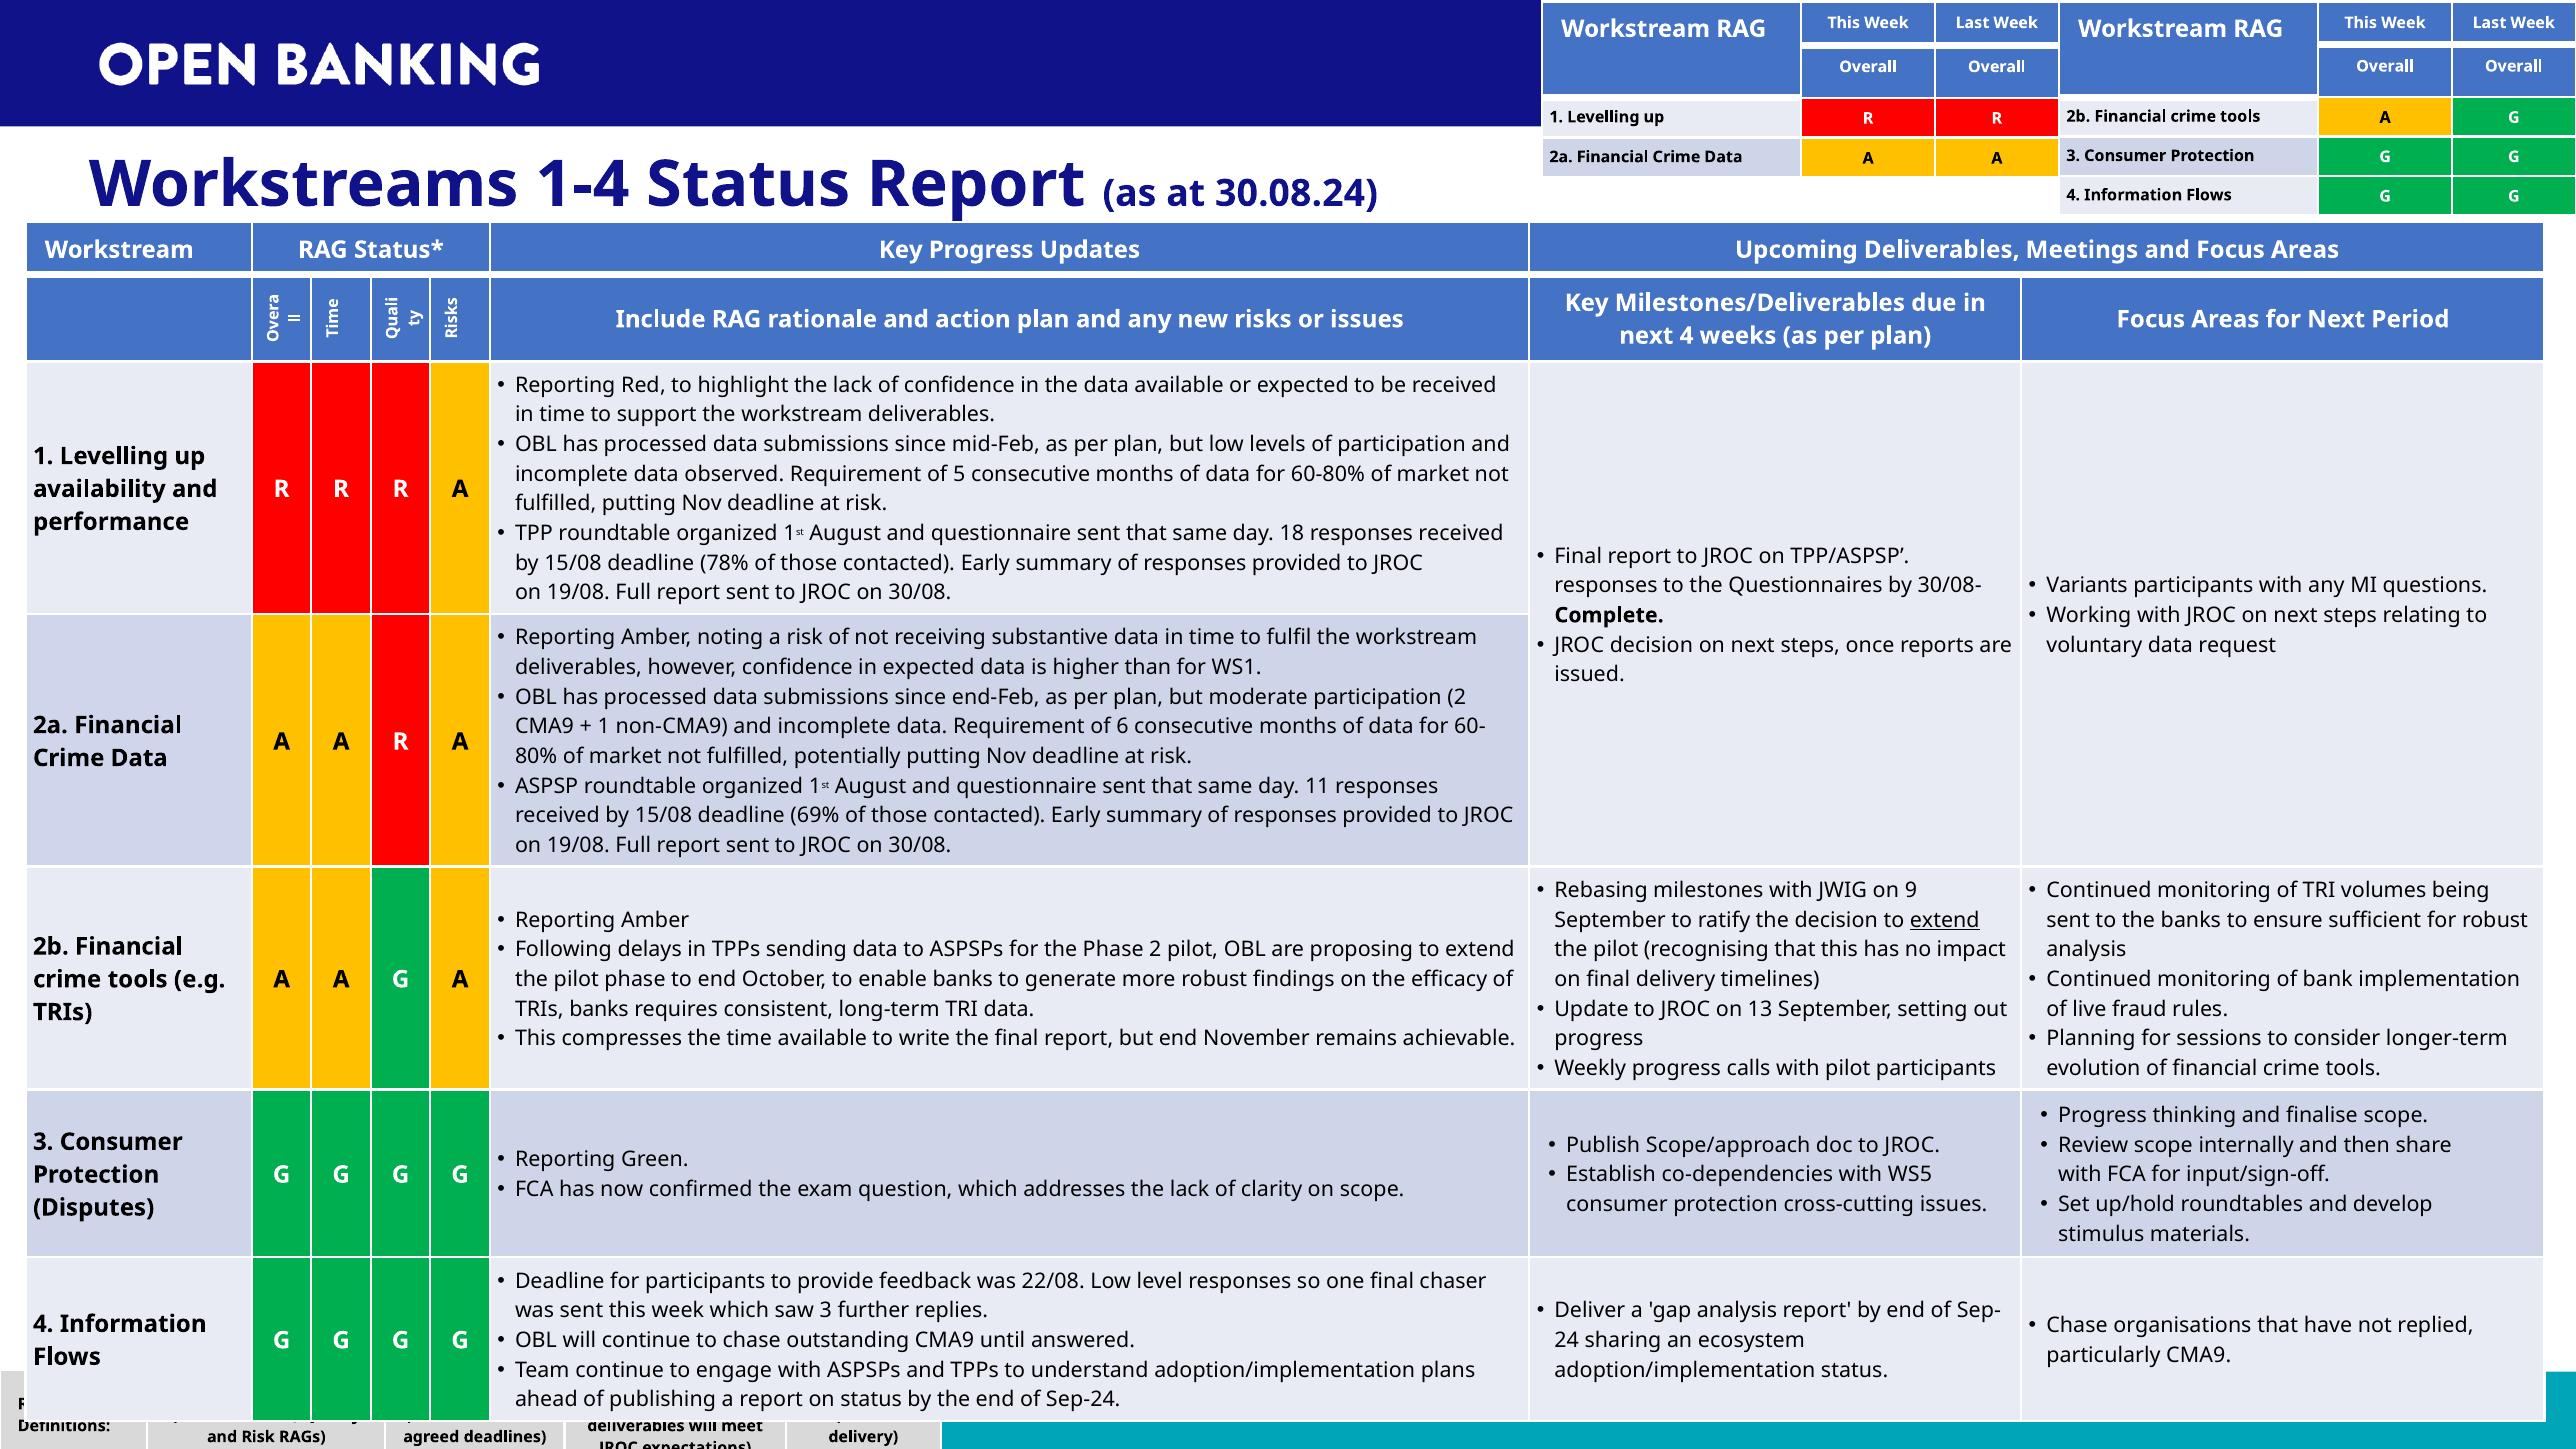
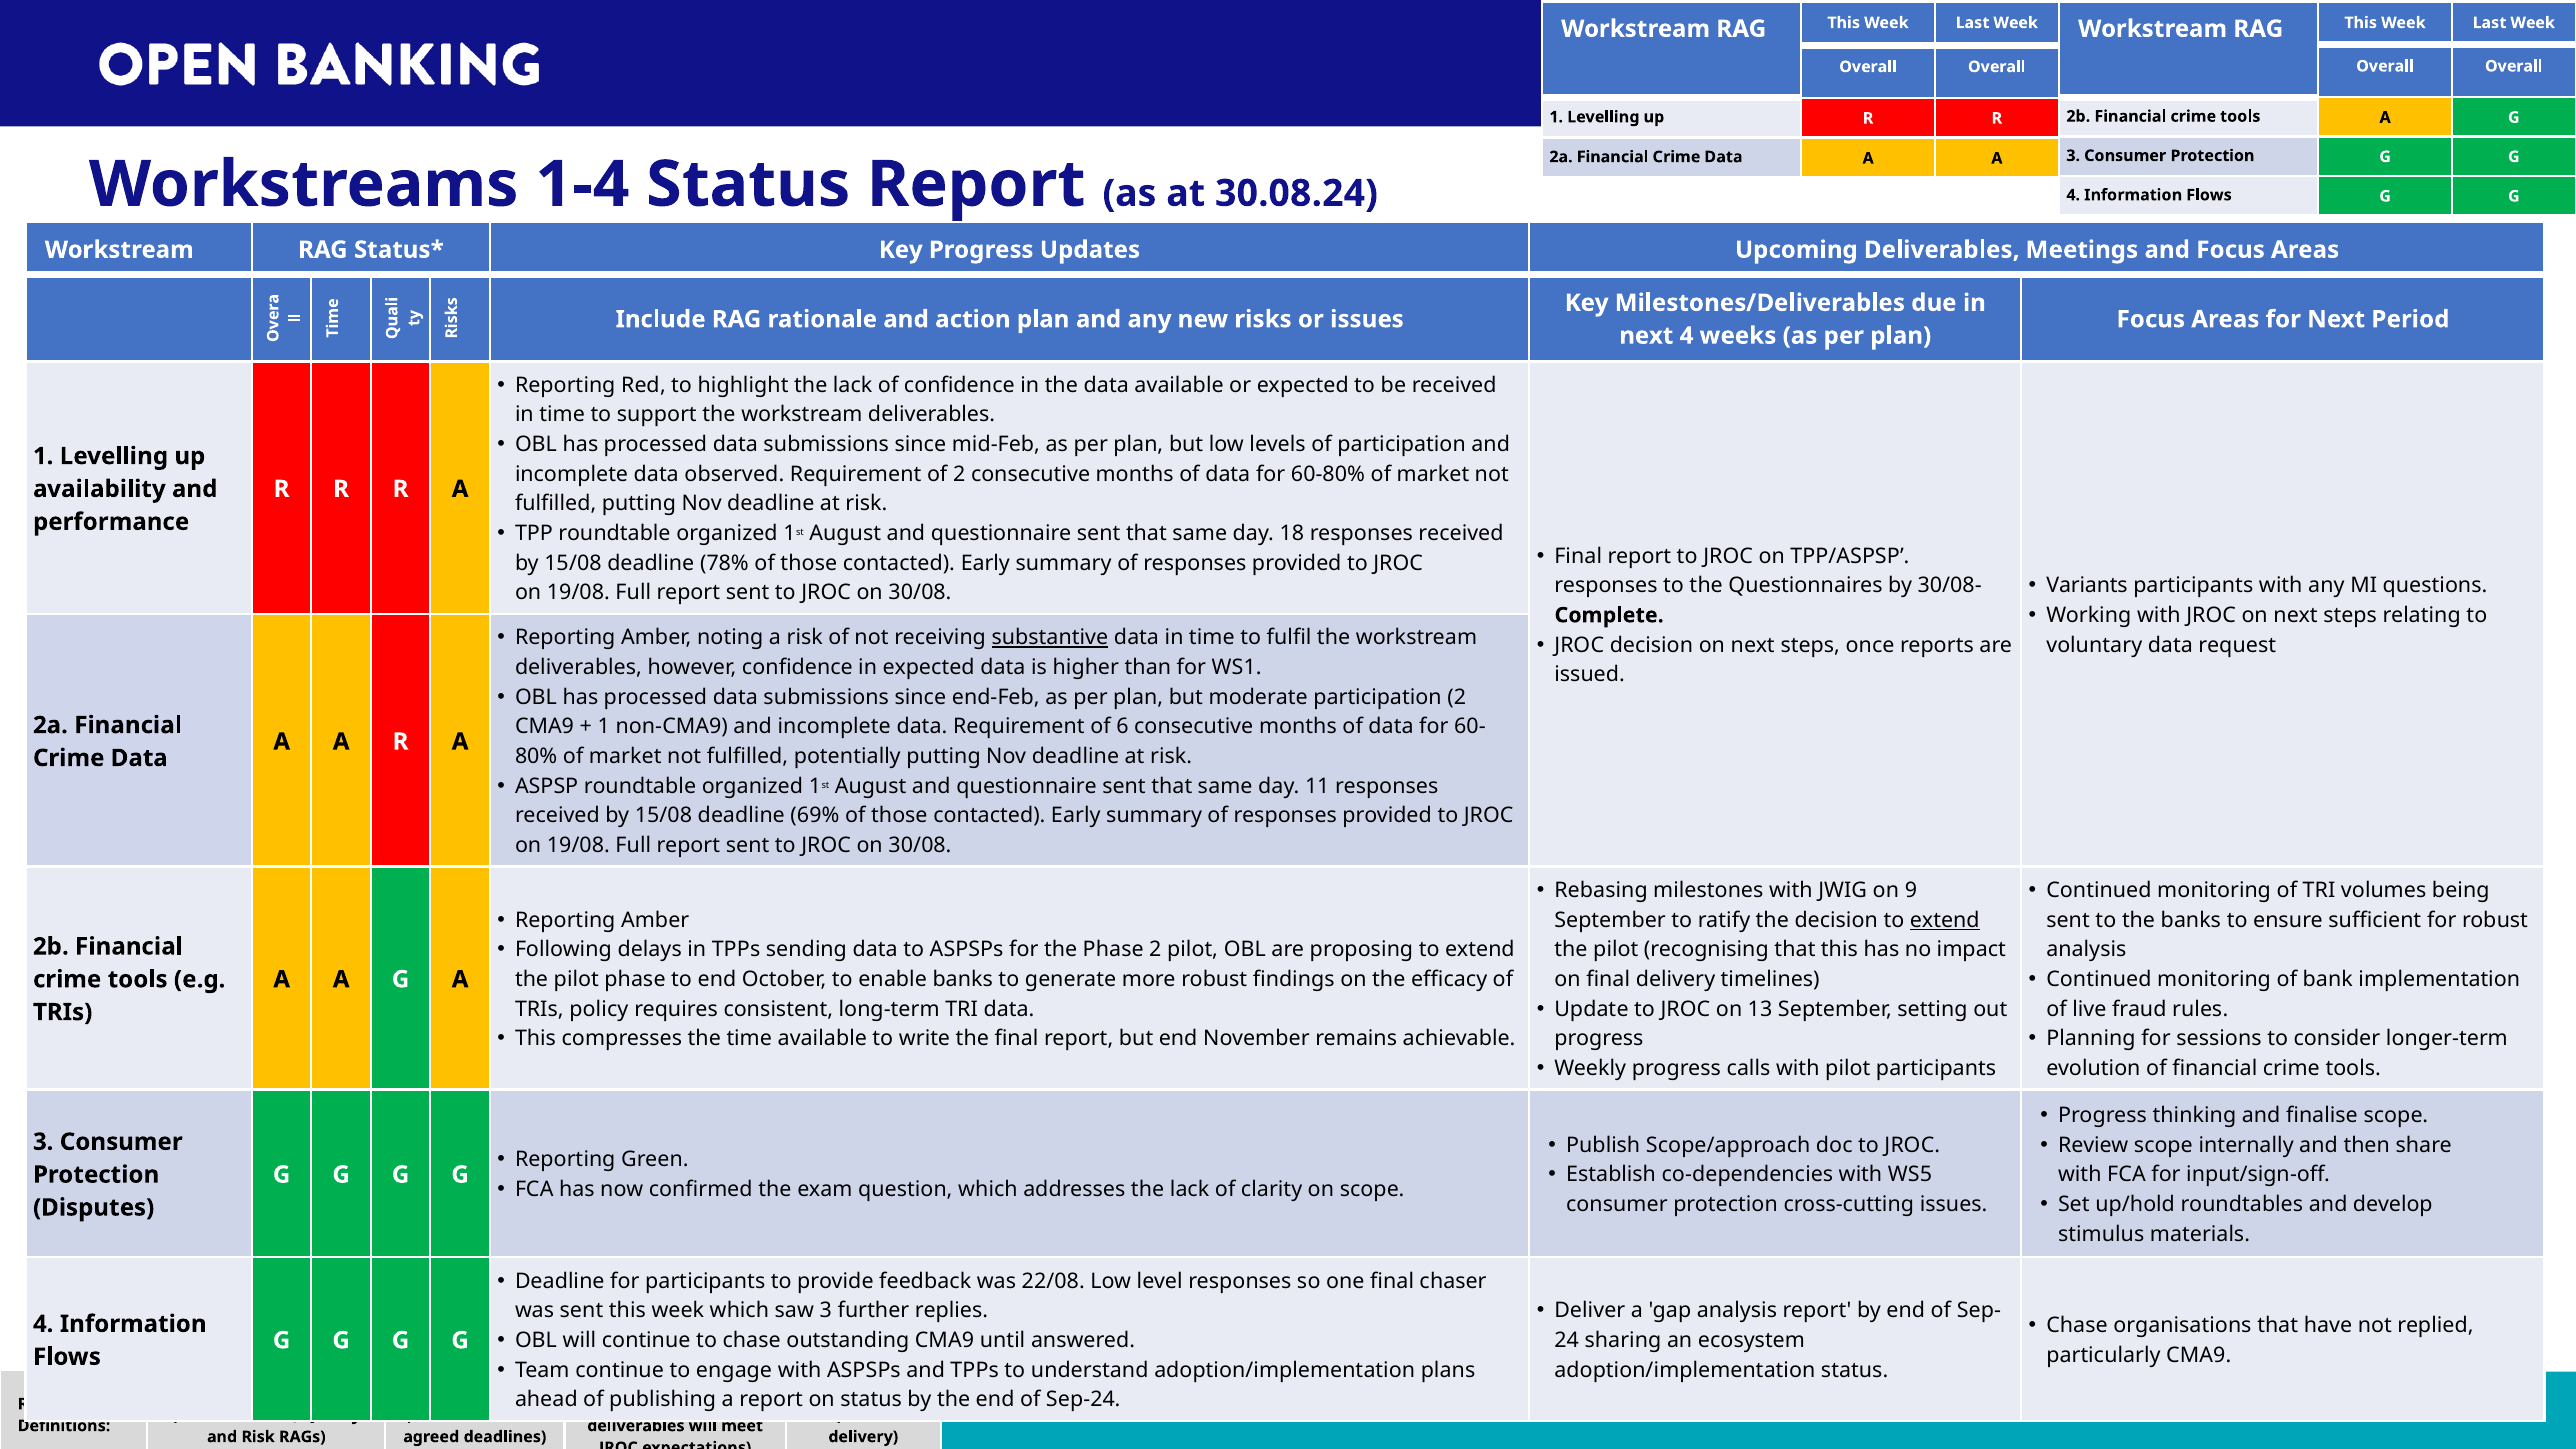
of 5: 5 -> 2 (959, 474)
substantive underline: none -> present (1050, 638)
TRIs banks: banks -> policy (599, 1009)
